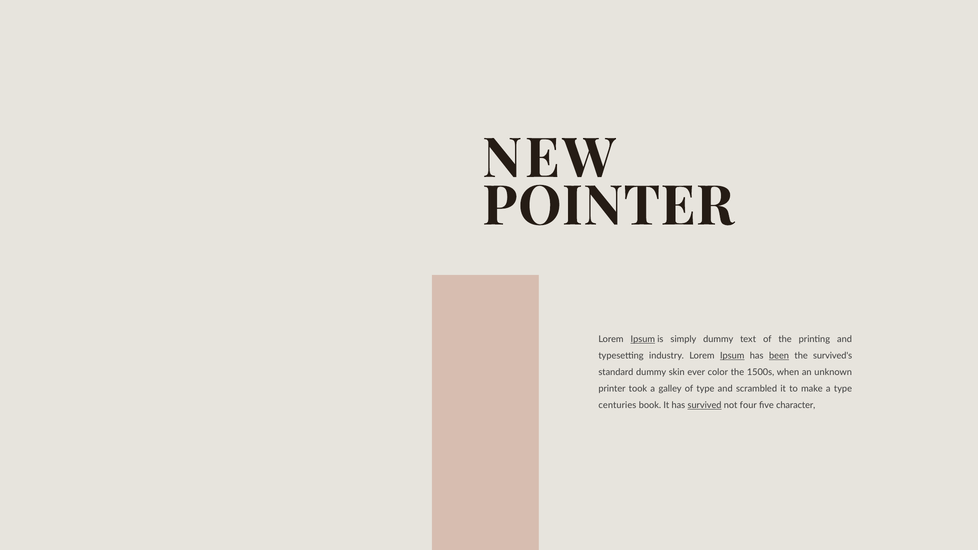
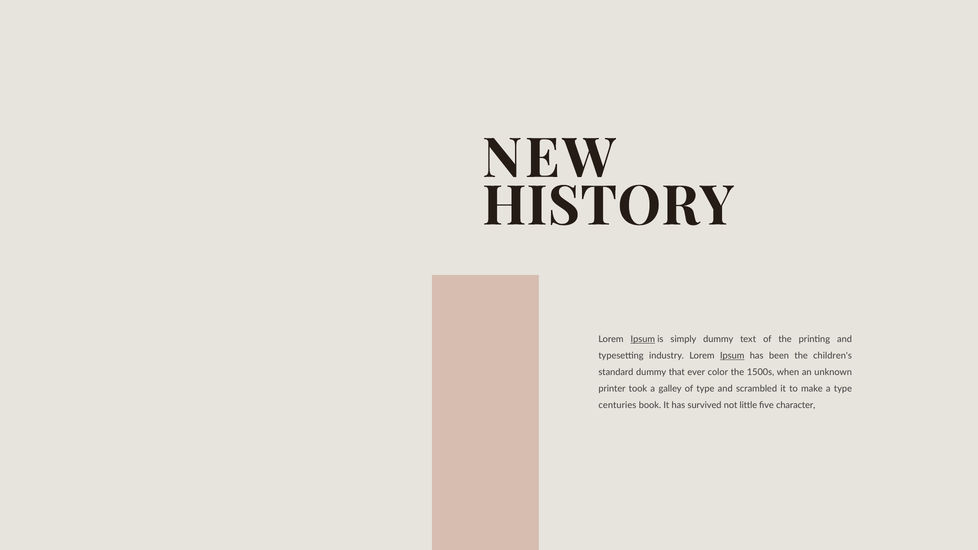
POINTER: POINTER -> HISTORY (608, 206)
been underline: present -> none (779, 356)
survived's: survived's -> children's (833, 356)
skin: skin -> that (677, 372)
survived underline: present -> none (705, 405)
four: four -> little (748, 405)
